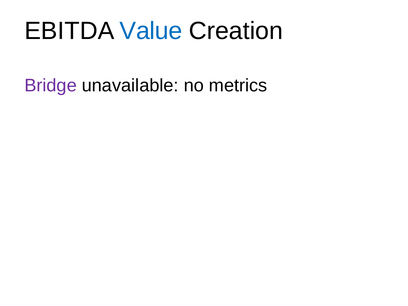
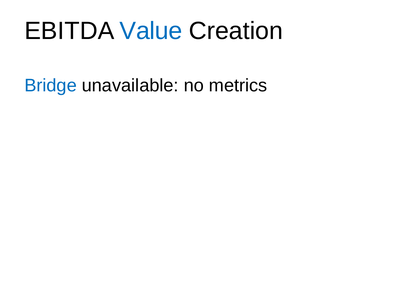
Bridge colour: purple -> blue (51, 86)
